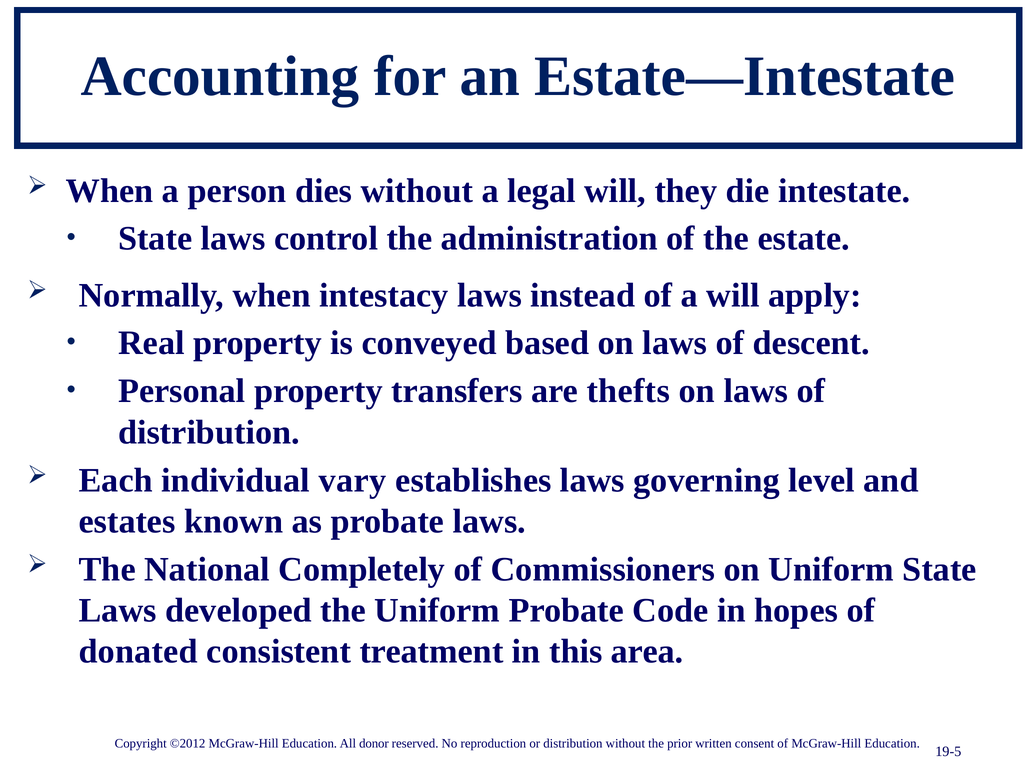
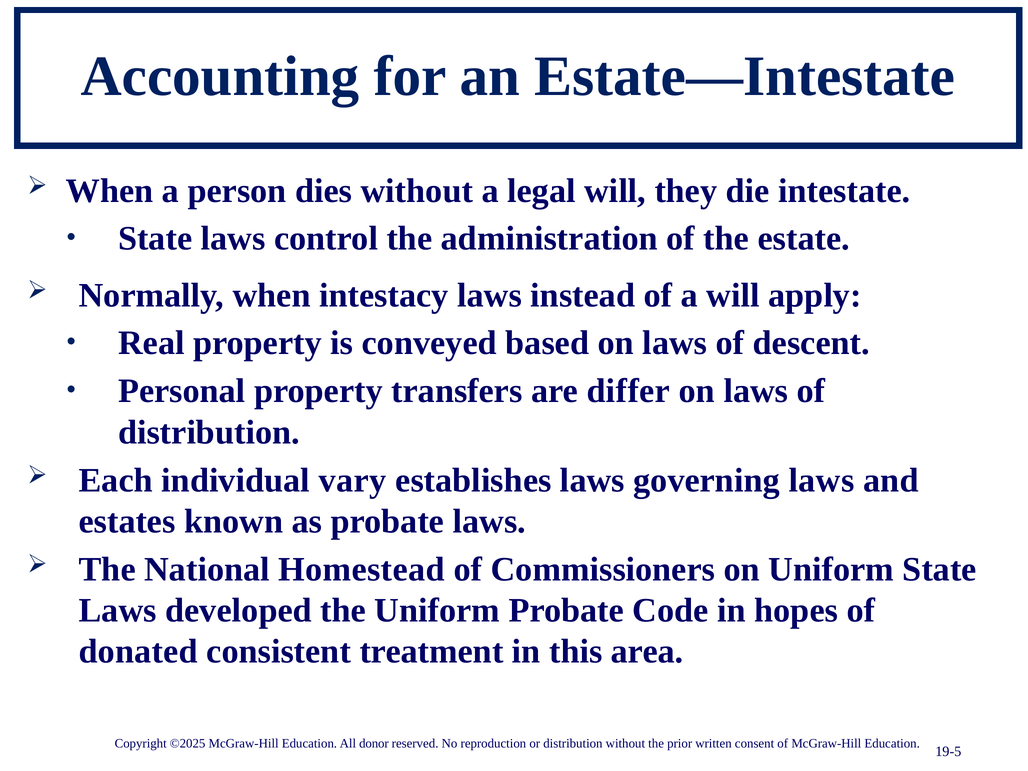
thefts: thefts -> differ (628, 391)
governing level: level -> laws (821, 480)
Completely: Completely -> Homestead (362, 569)
©2012: ©2012 -> ©2025 (188, 744)
